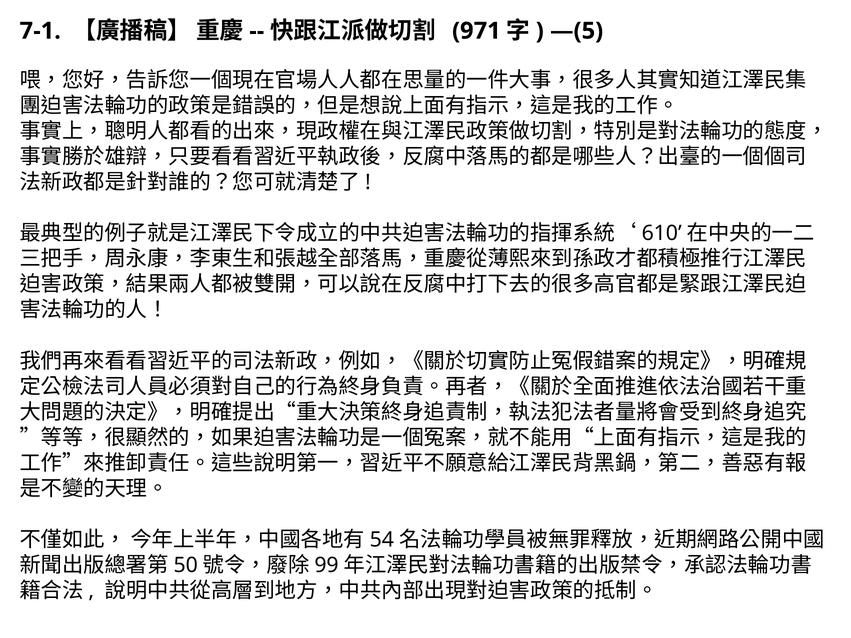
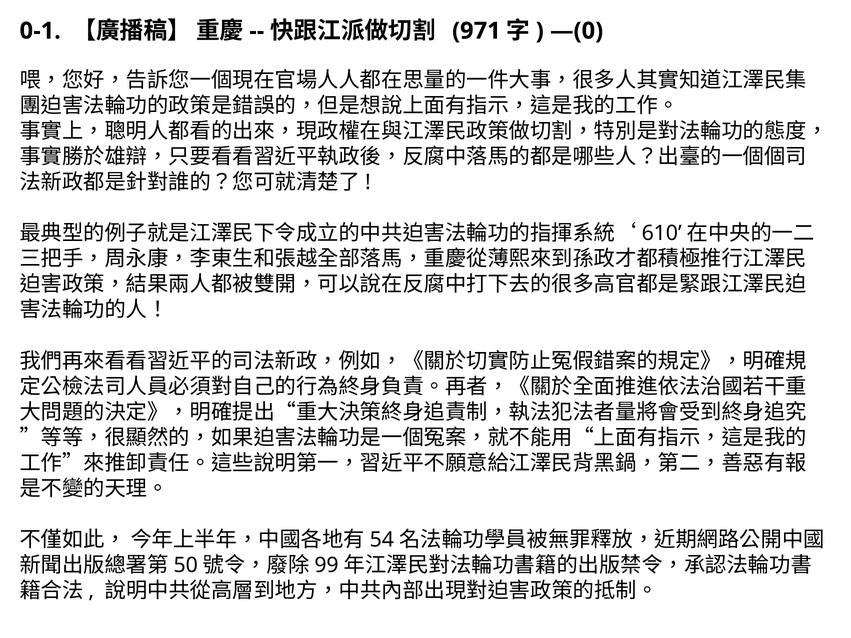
7-1: 7-1 -> 0-1 (40, 31)
—(5: —(5 -> —(0 (577, 31)
